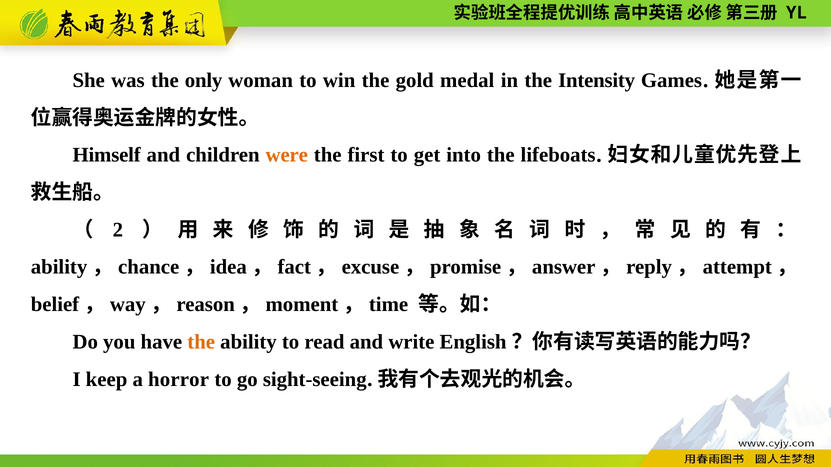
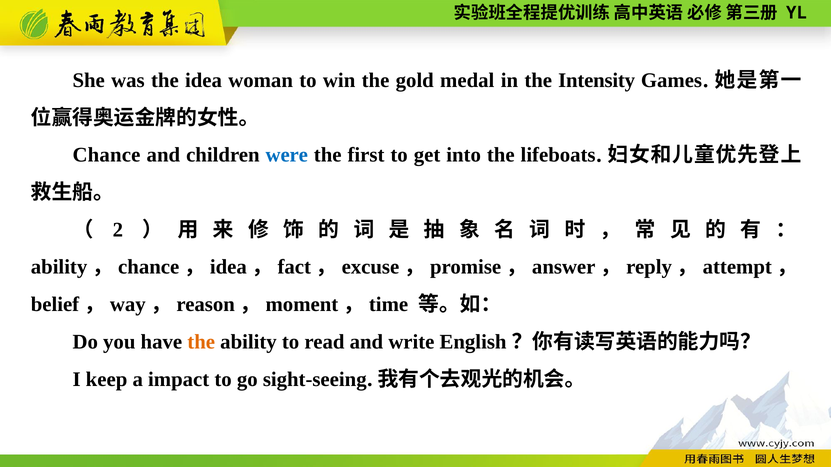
only: only -> idea (204, 80)
Himself: Himself -> Chance (106, 155)
were colour: orange -> blue (287, 155)
horror: horror -> impact (179, 380)
